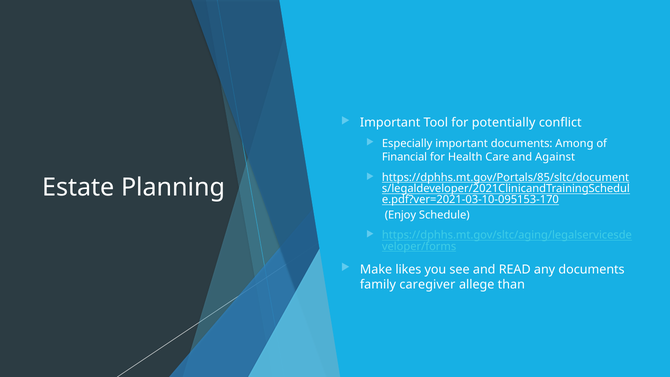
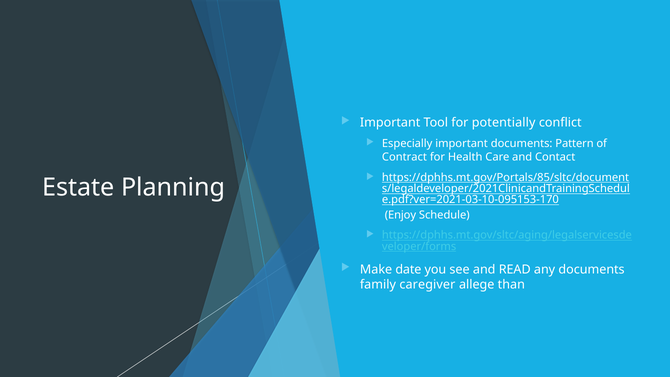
Among: Among -> Pattern (575, 144)
Financial: Financial -> Contract (404, 157)
Against: Against -> Contact (555, 157)
likes: likes -> date (408, 269)
